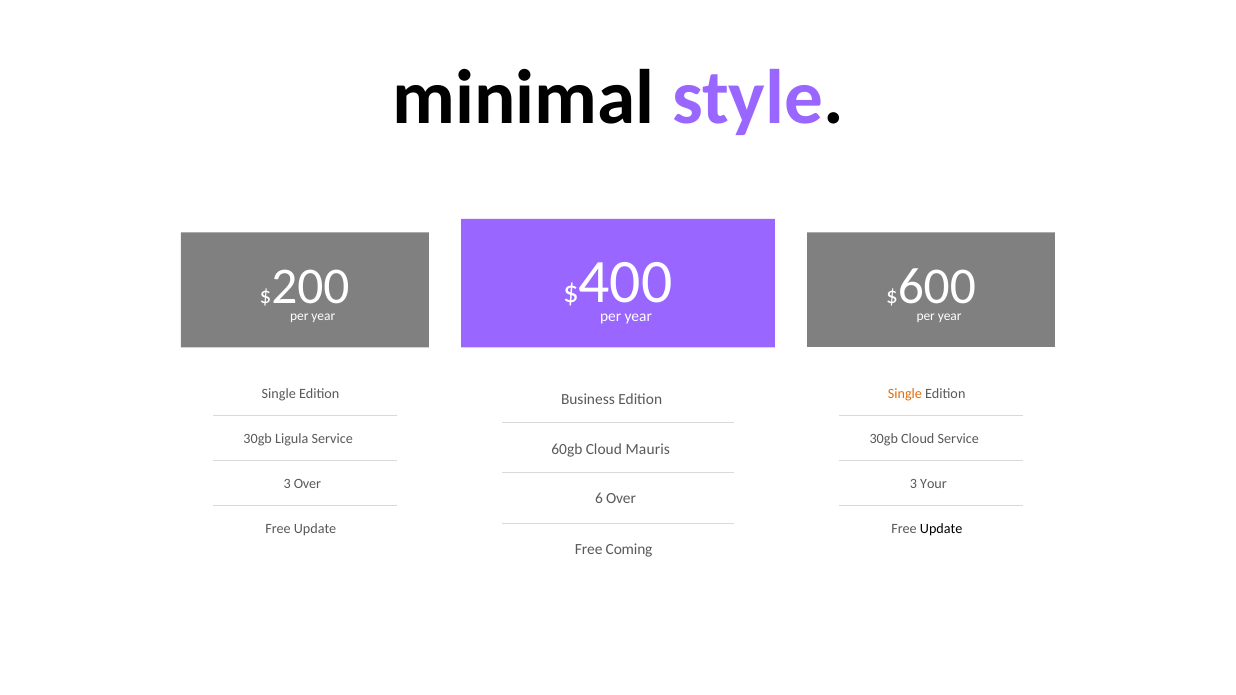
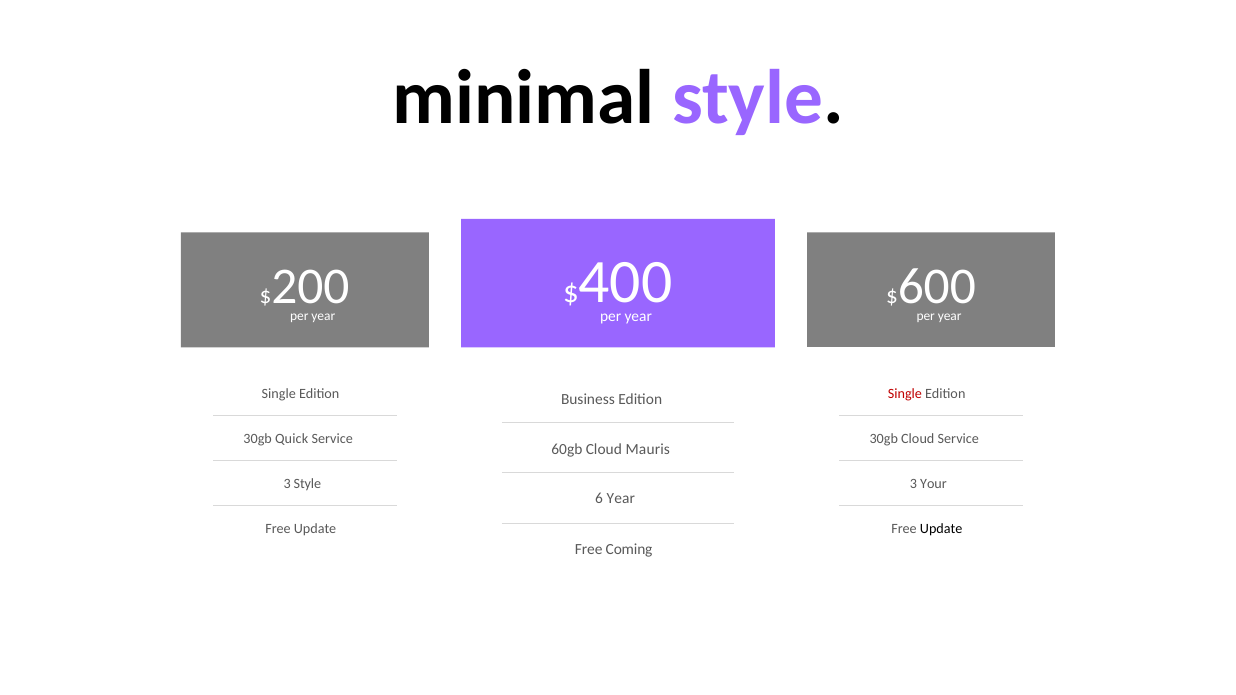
Single colour: orange -> red (905, 394)
Ligula: Ligula -> Quick (292, 439)
3 Over: Over -> Style (307, 484)
6 Over: Over -> Year (621, 499)
